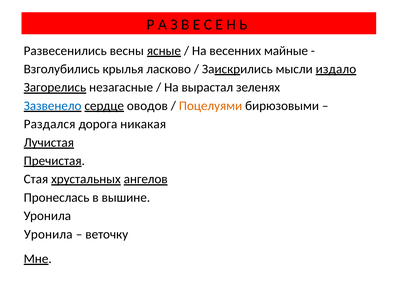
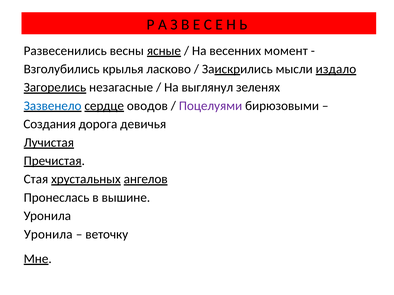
майные: майные -> момент (286, 51)
вырастал: вырастал -> выглянул (207, 88)
Поцелуями colour: orange -> purple (211, 106)
Раздался: Раздался -> Создания (50, 124)
никакая: никакая -> девичья (143, 124)
